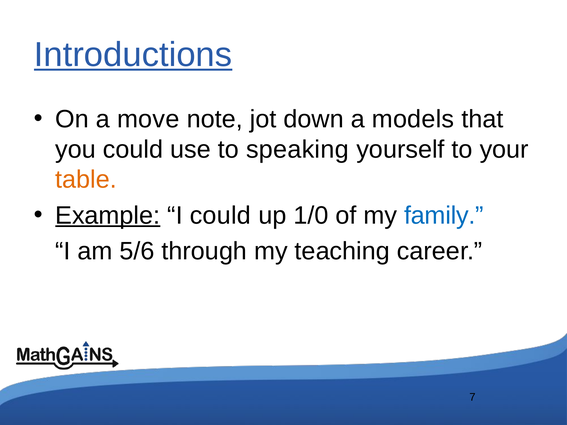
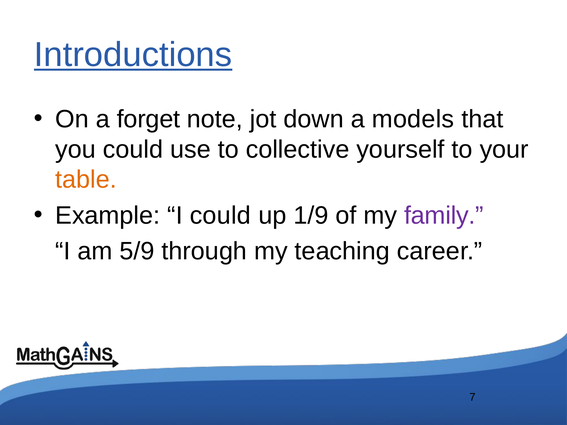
move: move -> forget (148, 119)
speaking: speaking -> collective (298, 150)
Example underline: present -> none (108, 216)
1/0: 1/0 -> 1/9 (311, 216)
family colour: blue -> purple (444, 216)
5/6: 5/6 -> 5/9 (137, 251)
